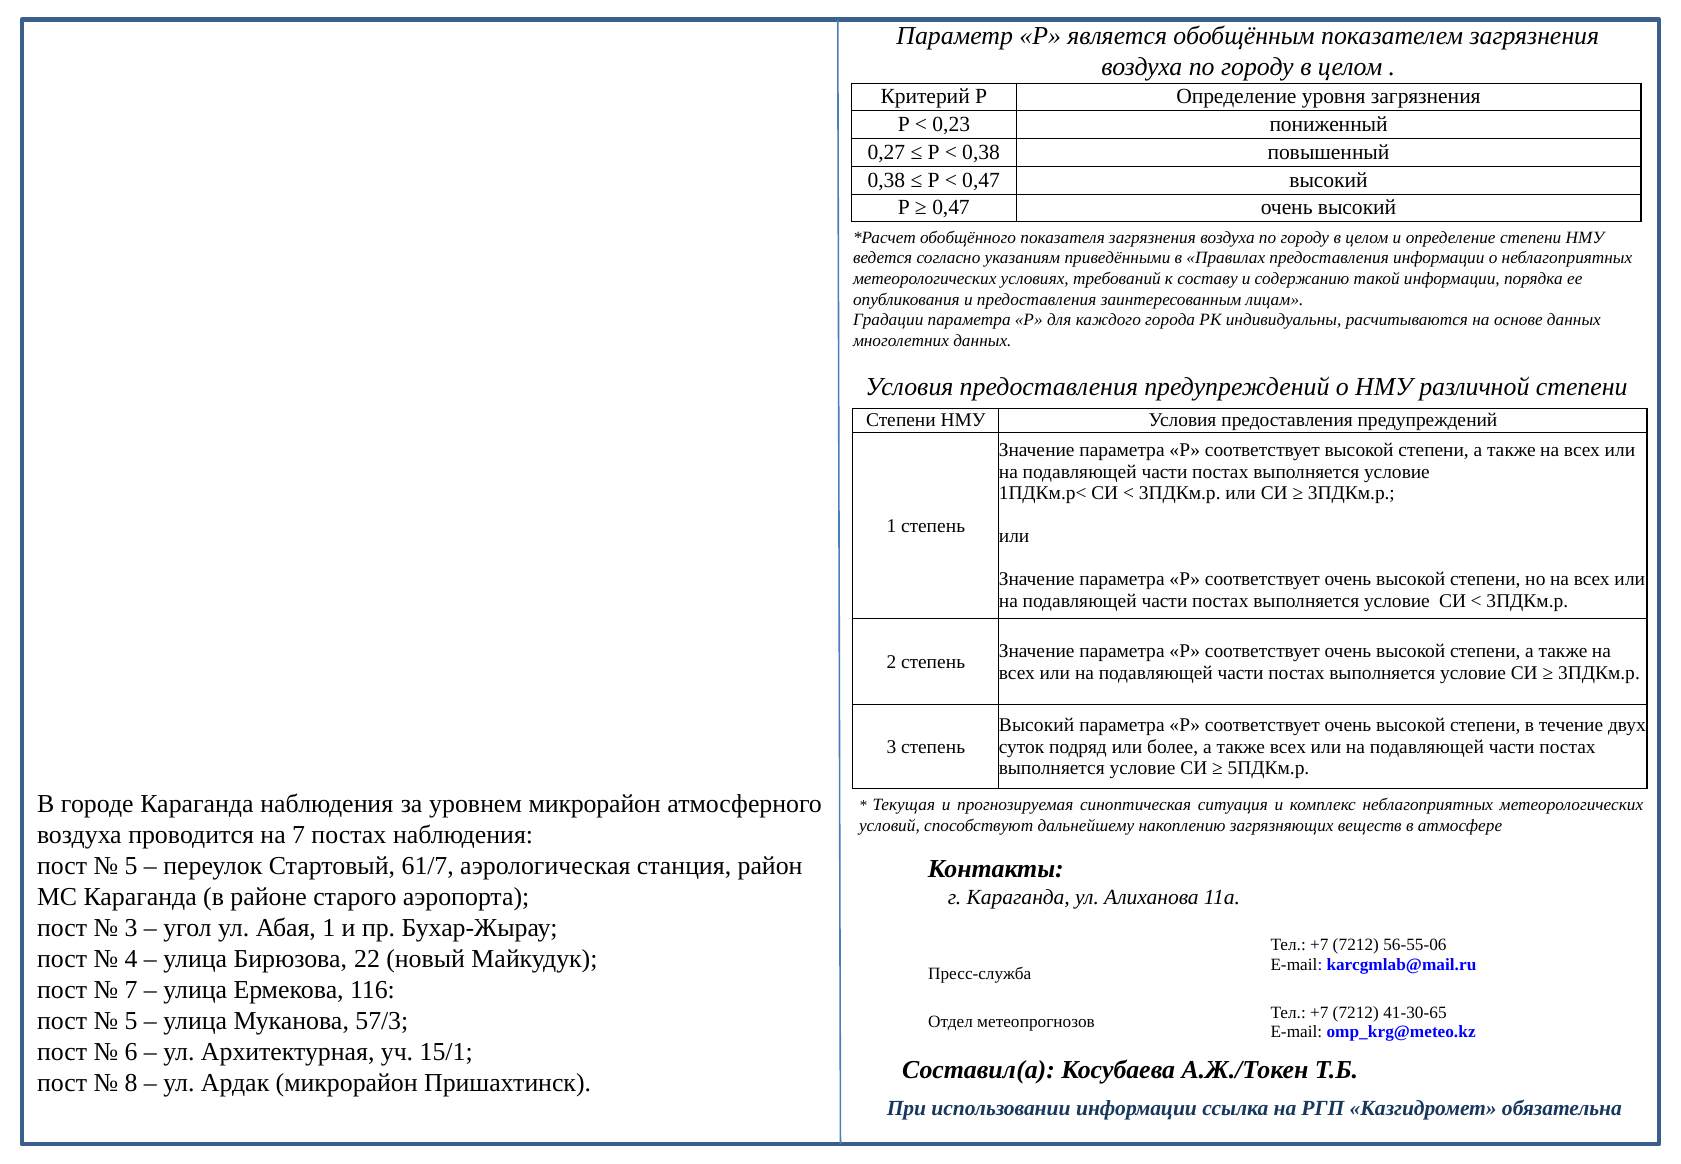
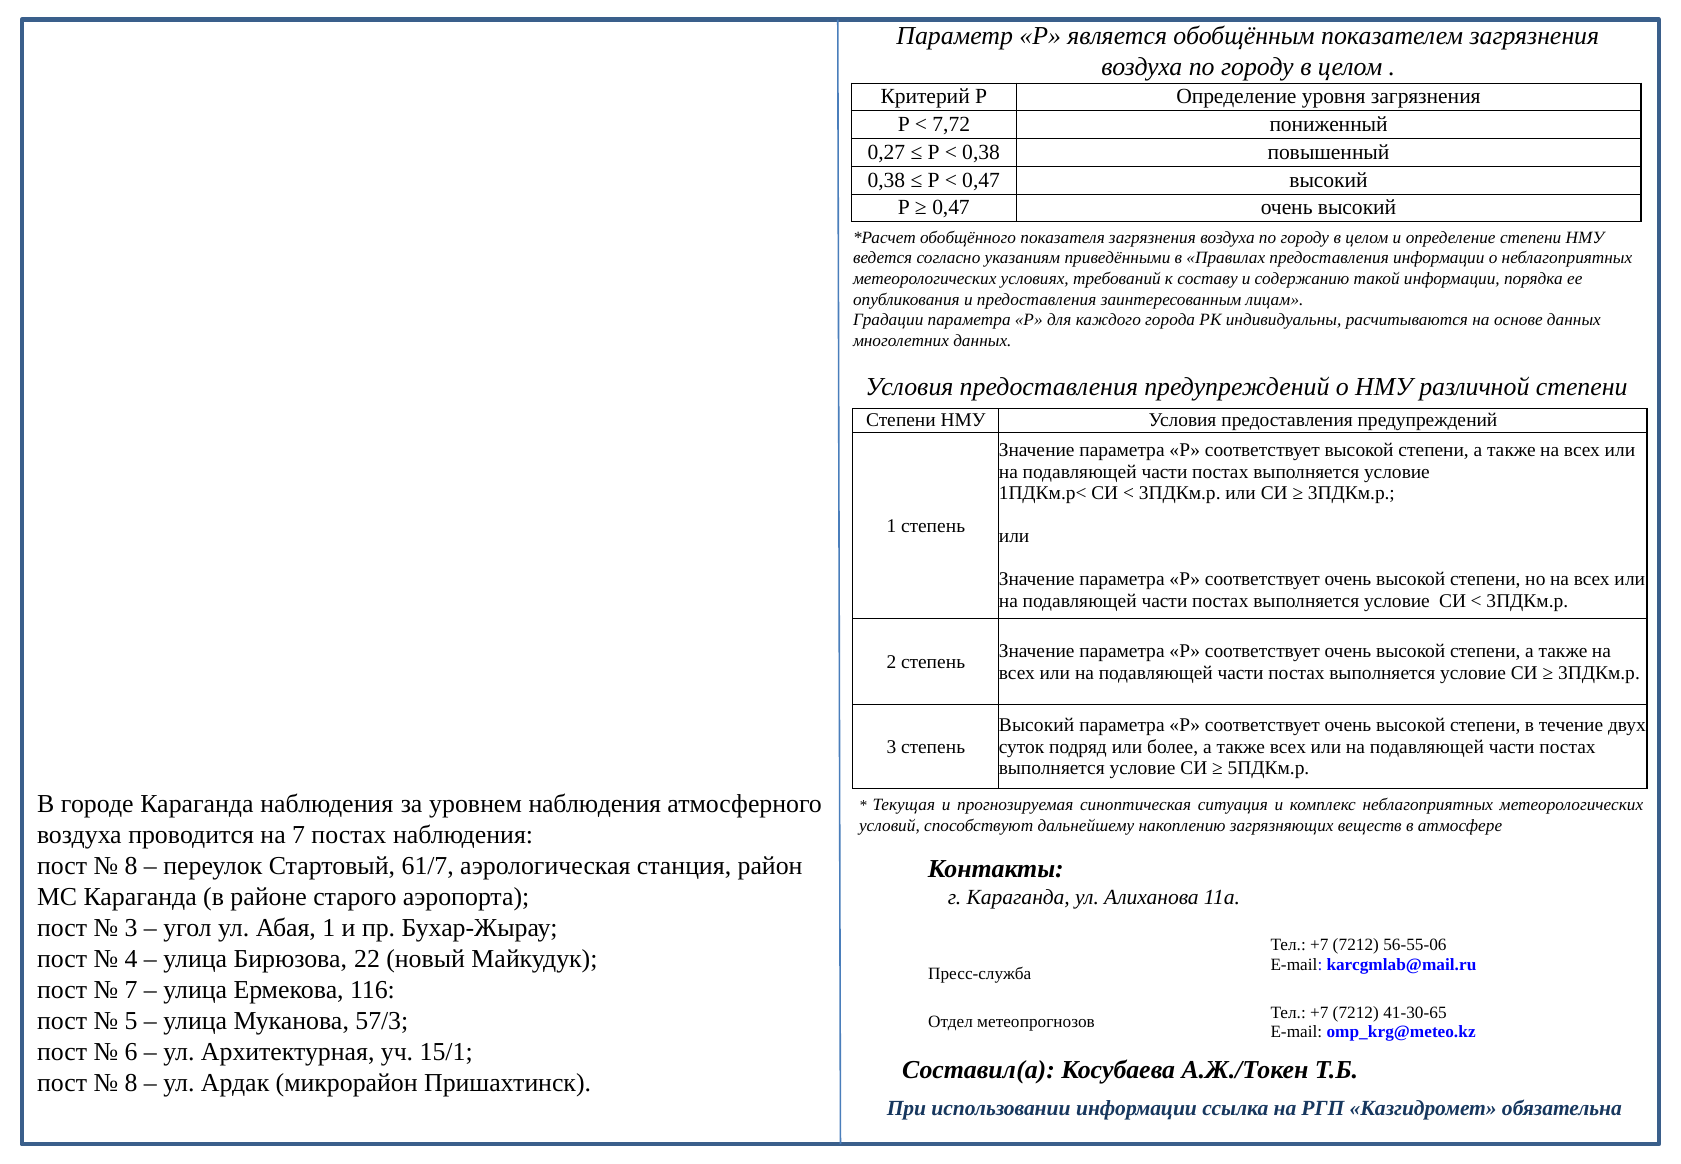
0,23: 0,23 -> 7,72 (951, 124)
уровнем микрорайон: микрорайон -> наблюдения (595, 803)
5: 5 -> 8 (131, 865)
